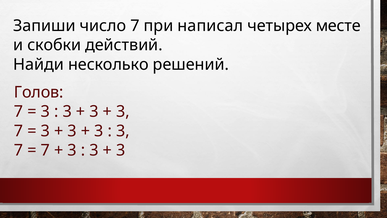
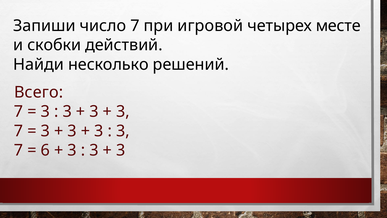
написал: написал -> игровой (210, 26)
Голов: Голов -> Всего (39, 92)
7: 7 -> 6 (45, 150)
